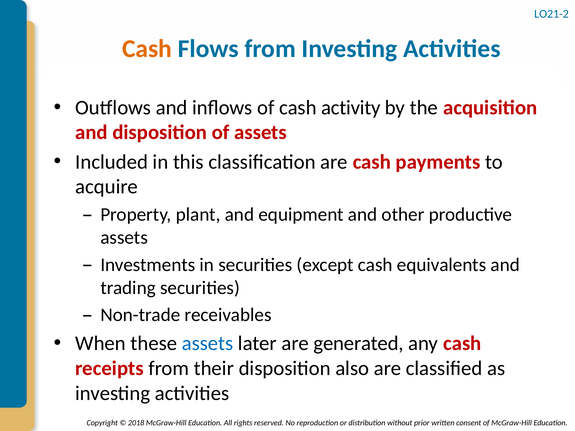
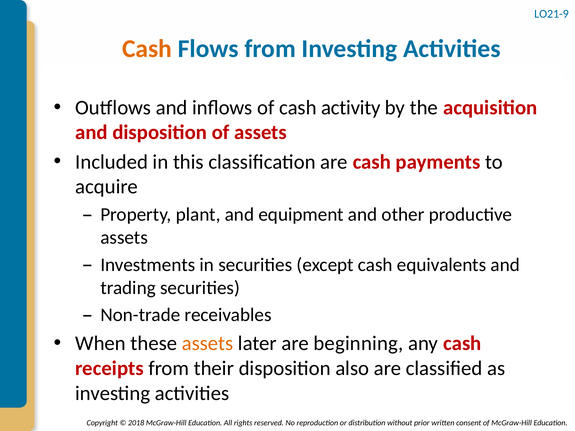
LO21-2: LO21-2 -> LO21-9 (551, 14)
assets colour: blue -> orange (208, 344)
generated: generated -> beginning (358, 344)
